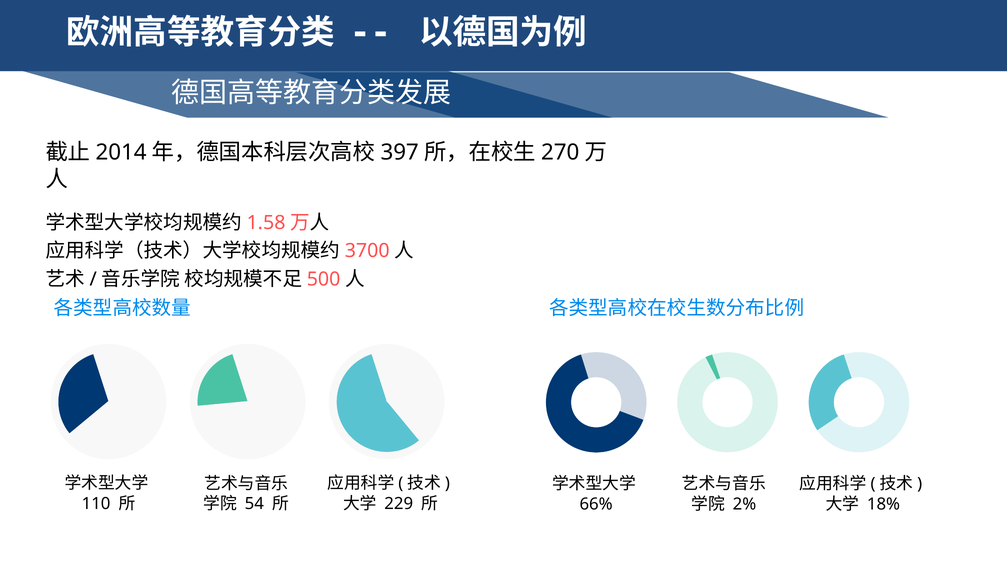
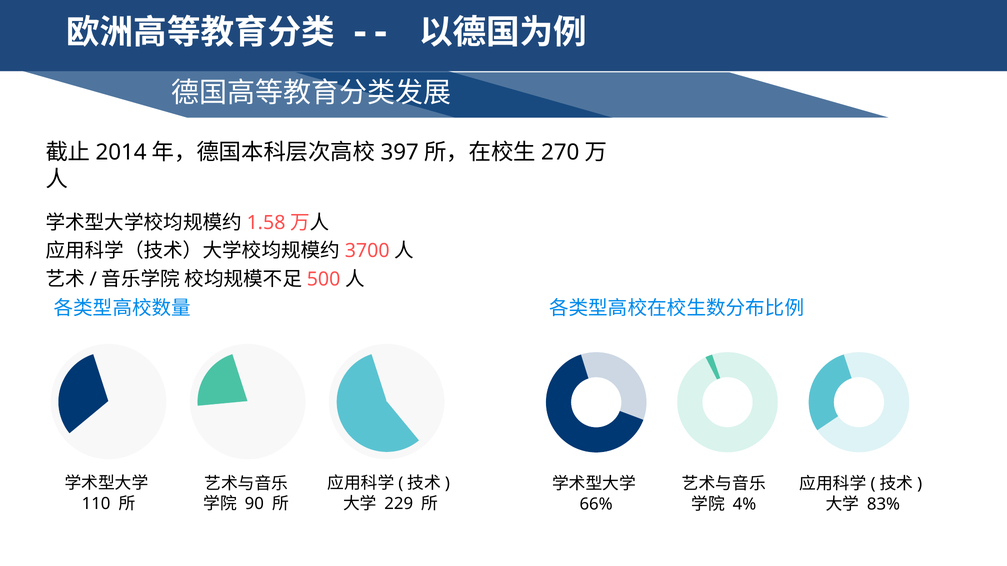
54: 54 -> 90 (254, 504)
2%: 2% -> 4% (744, 504)
18%: 18% -> 83% (883, 504)
